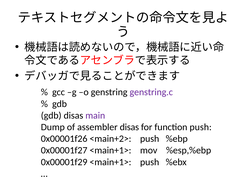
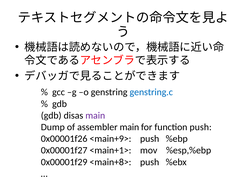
genstring.c colour: purple -> blue (151, 92)
assembler disas: disas -> main (129, 127)
<main+2>: <main+2> -> <main+9> (110, 139)
0x00001f29 <main+1>: <main+1> -> <main+8> (110, 162)
